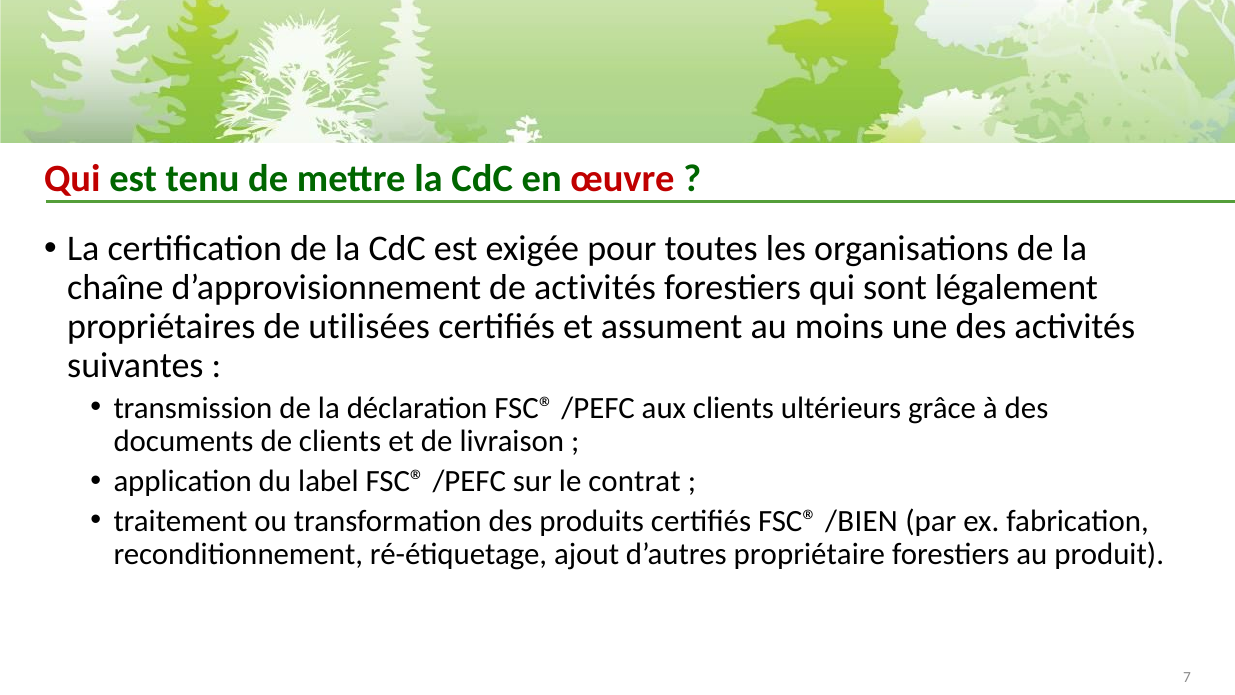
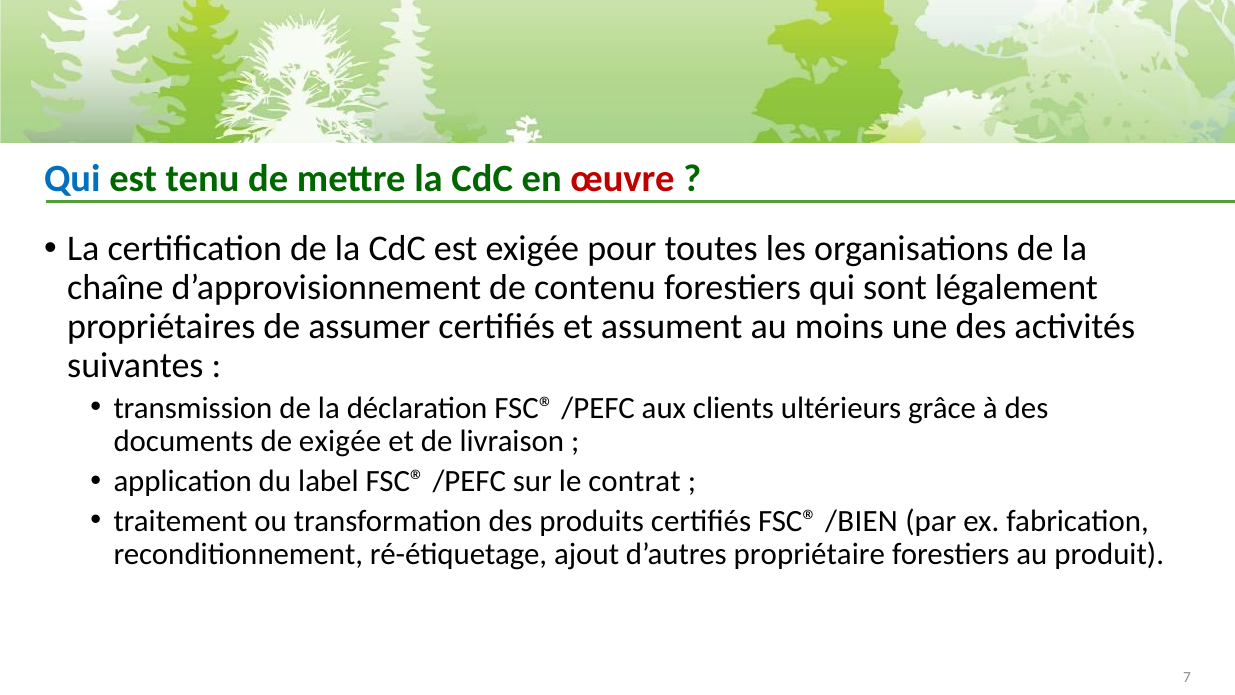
Qui colour: red -> blue (72, 179)
de activités: activités -> contenu (595, 288)
utilisées: utilisées -> assumer (369, 326)
de clients: clients -> exigée (340, 441)
